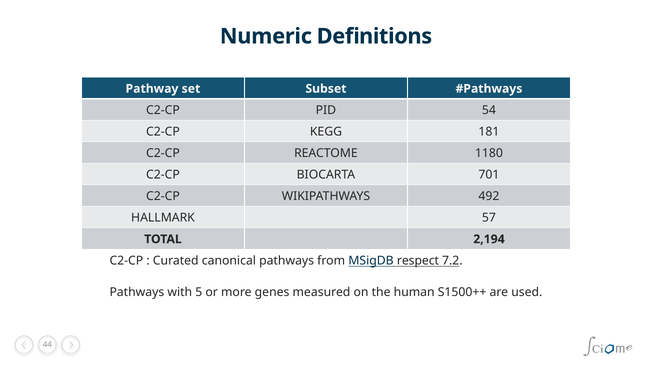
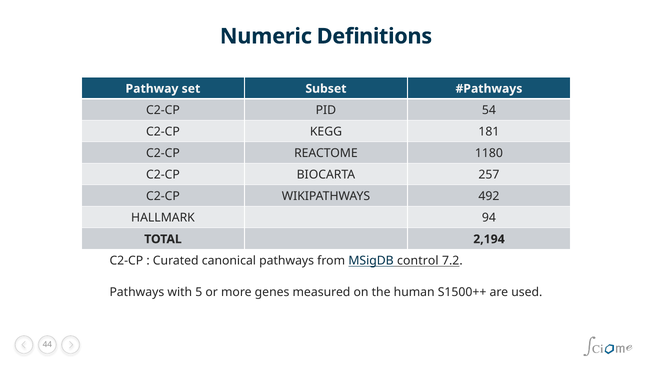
701: 701 -> 257 (489, 175)
57: 57 -> 94 (489, 218)
respect: respect -> control (418, 261)
